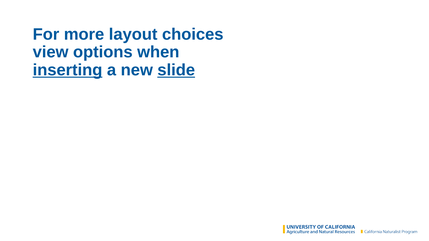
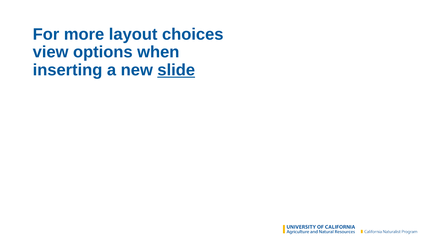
inserting underline: present -> none (68, 70)
